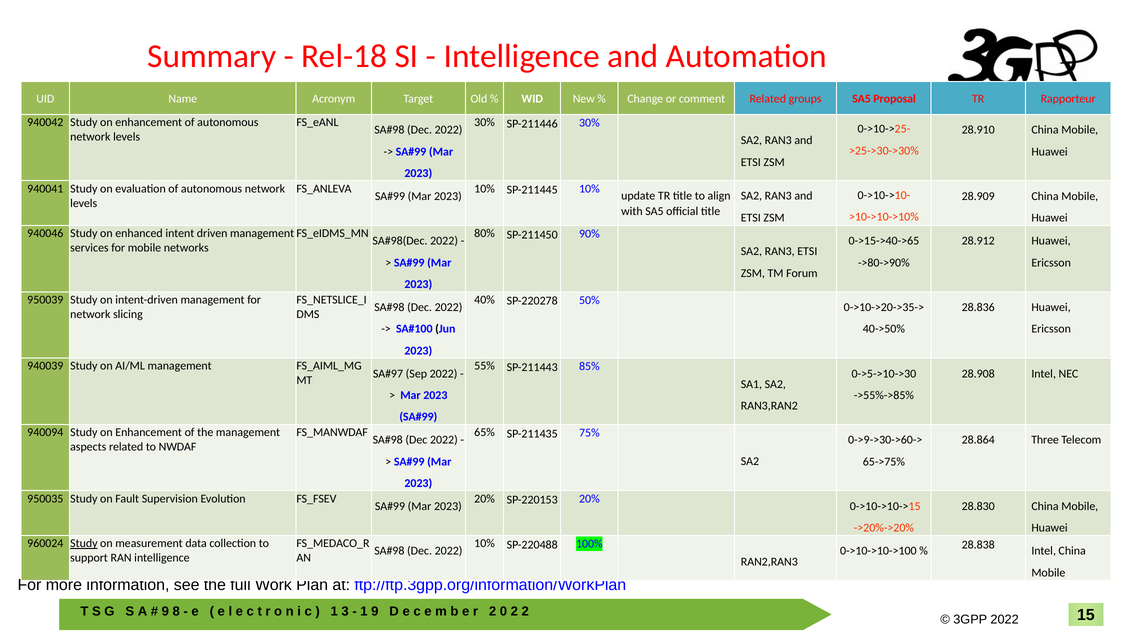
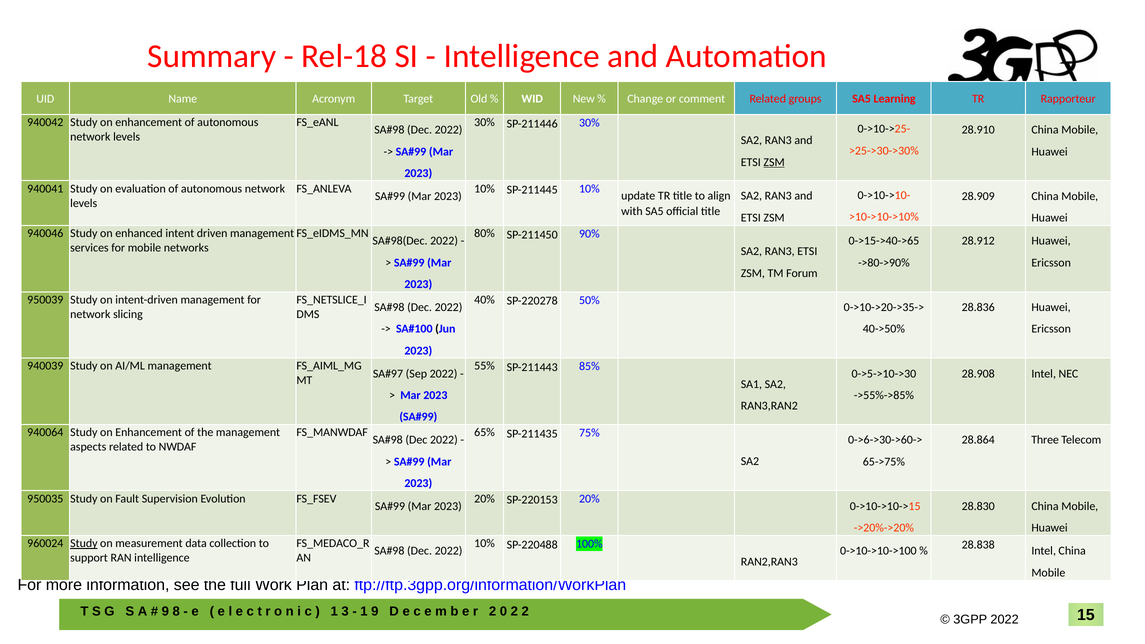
Proposal: Proposal -> Learning (895, 99)
ZSM underline: none -> present (774, 162)
940094: 940094 -> 940064 (45, 432)
0->9->30->60->: 0->9->30->60-> -> 0->6->30->60-> (885, 440)
